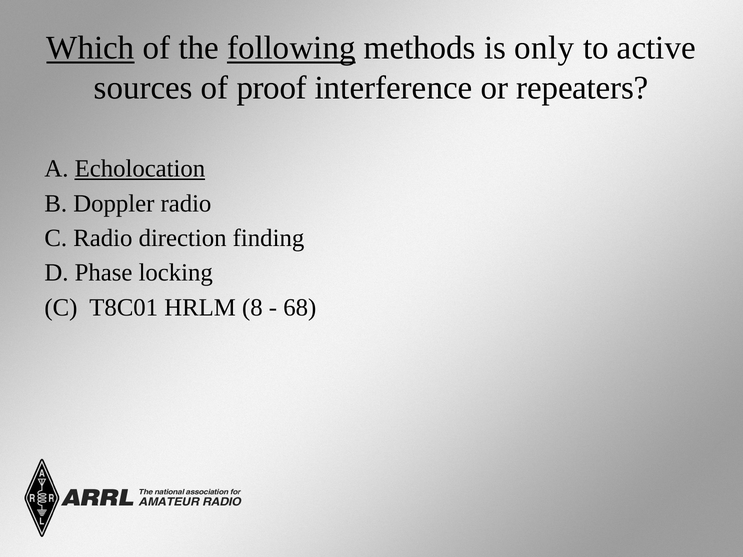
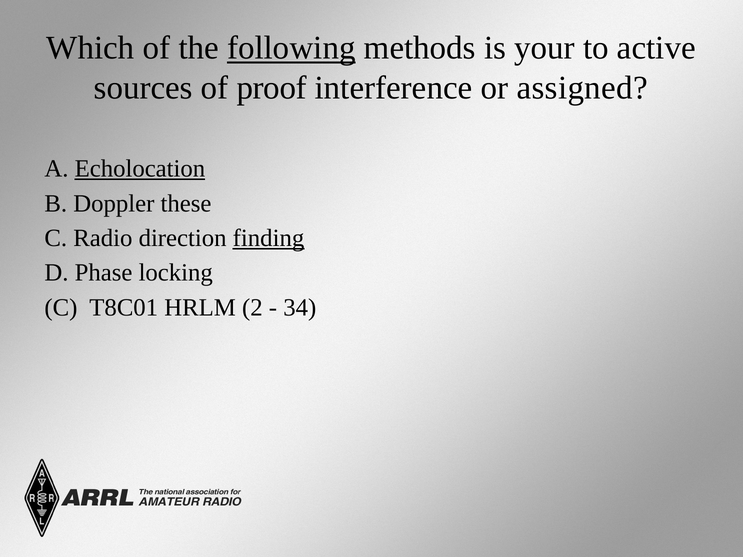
Which underline: present -> none (90, 48)
only: only -> your (544, 48)
repeaters: repeaters -> assigned (582, 88)
Doppler radio: radio -> these (186, 204)
finding underline: none -> present (269, 238)
8: 8 -> 2 (252, 308)
68: 68 -> 34 (300, 308)
